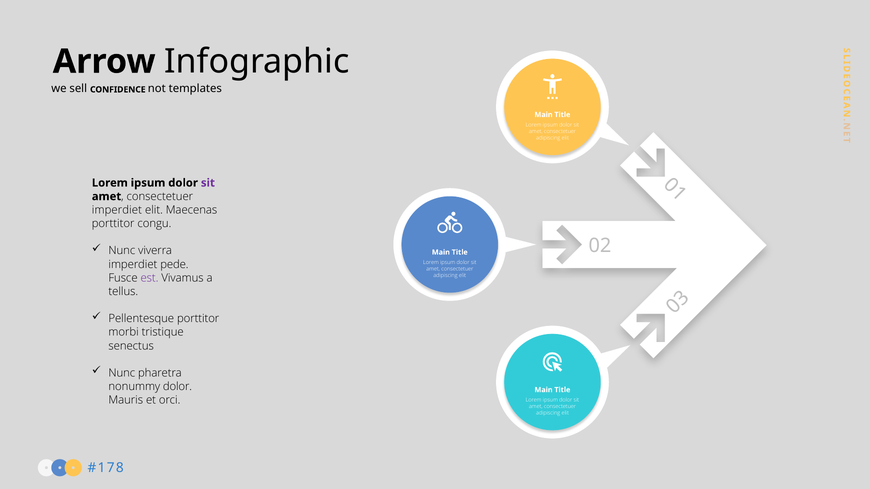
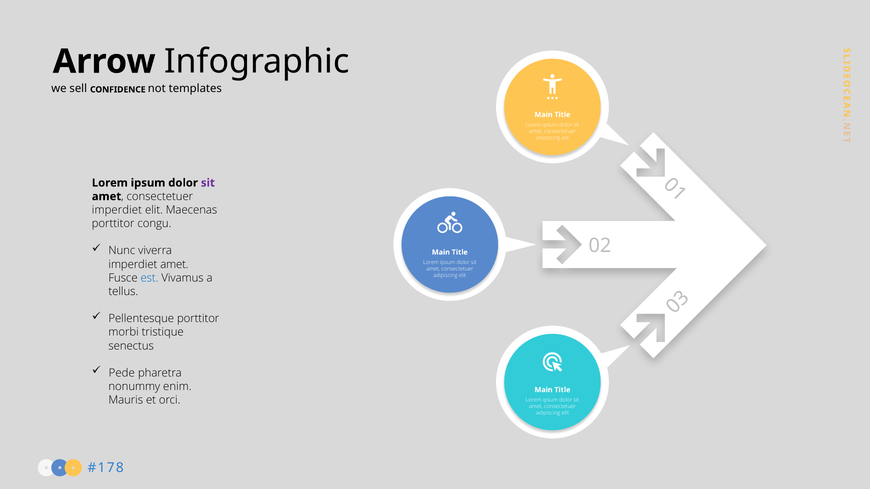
imperdiet pede: pede -> amet (174, 265)
est colour: purple -> blue (149, 278)
Nunc: Nunc -> Pede (122, 373)
nonummy dolor: dolor -> enim (177, 387)
